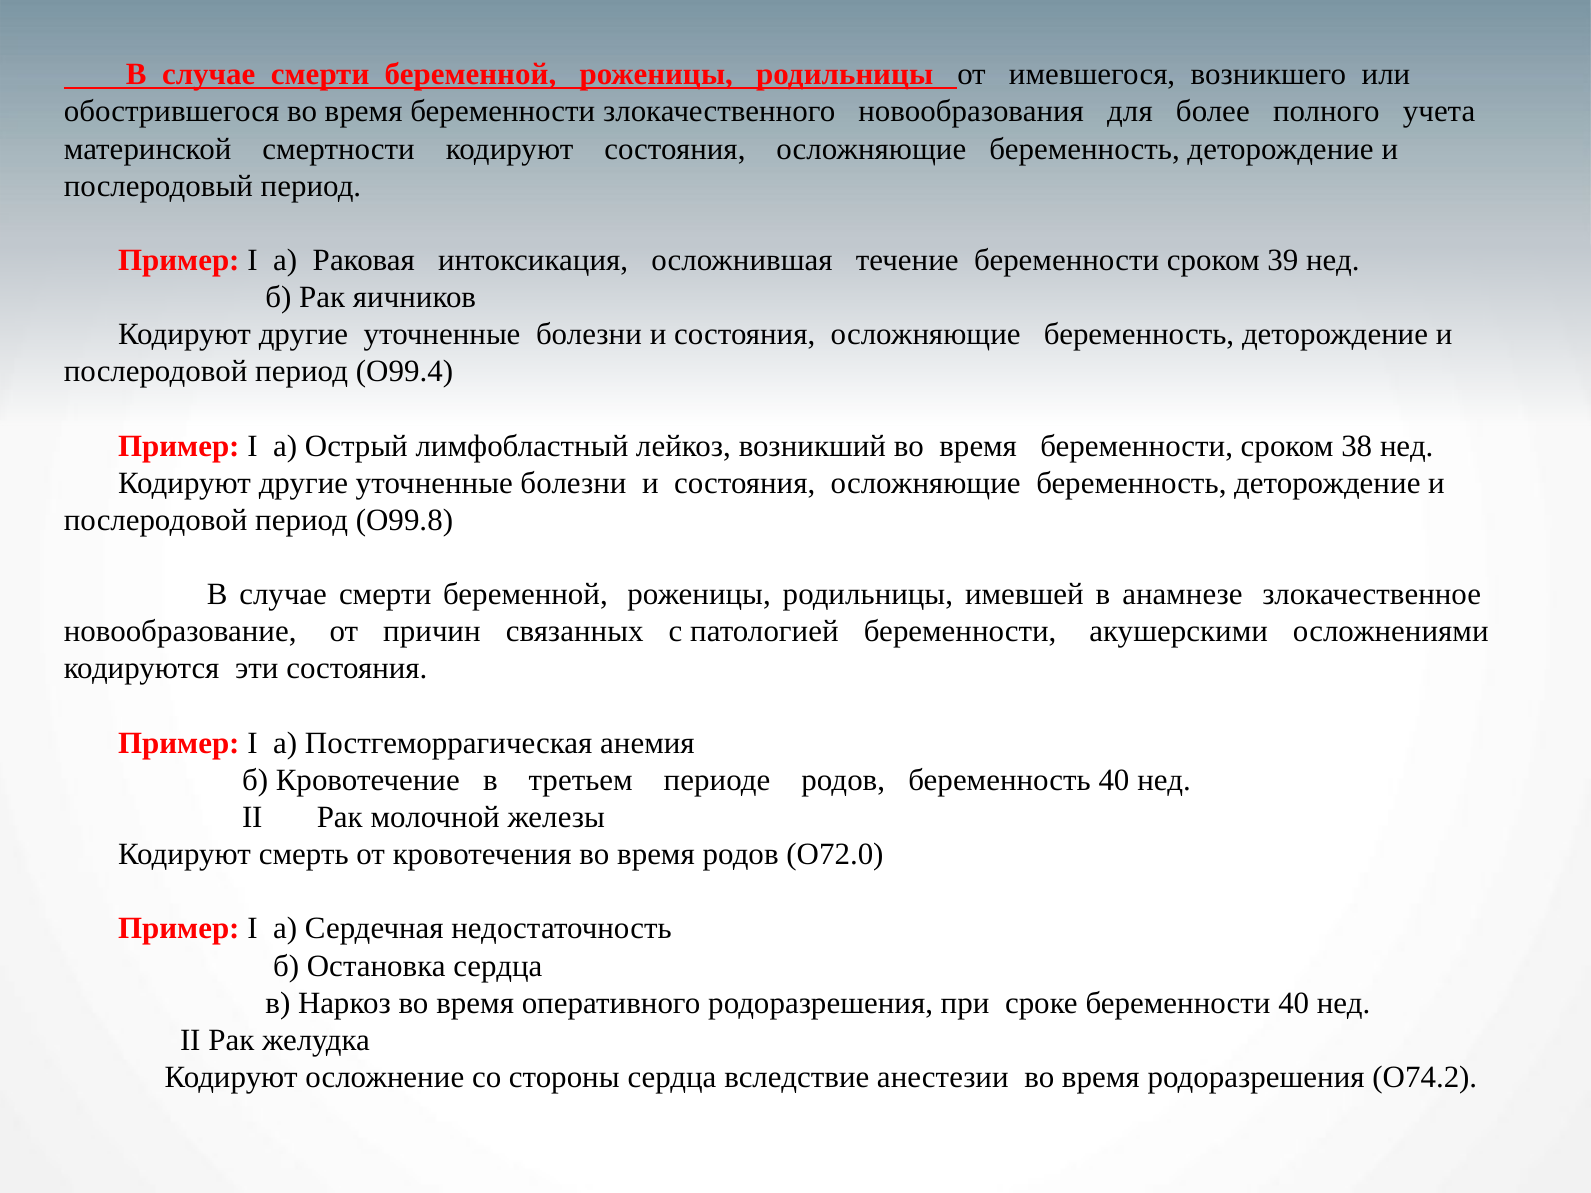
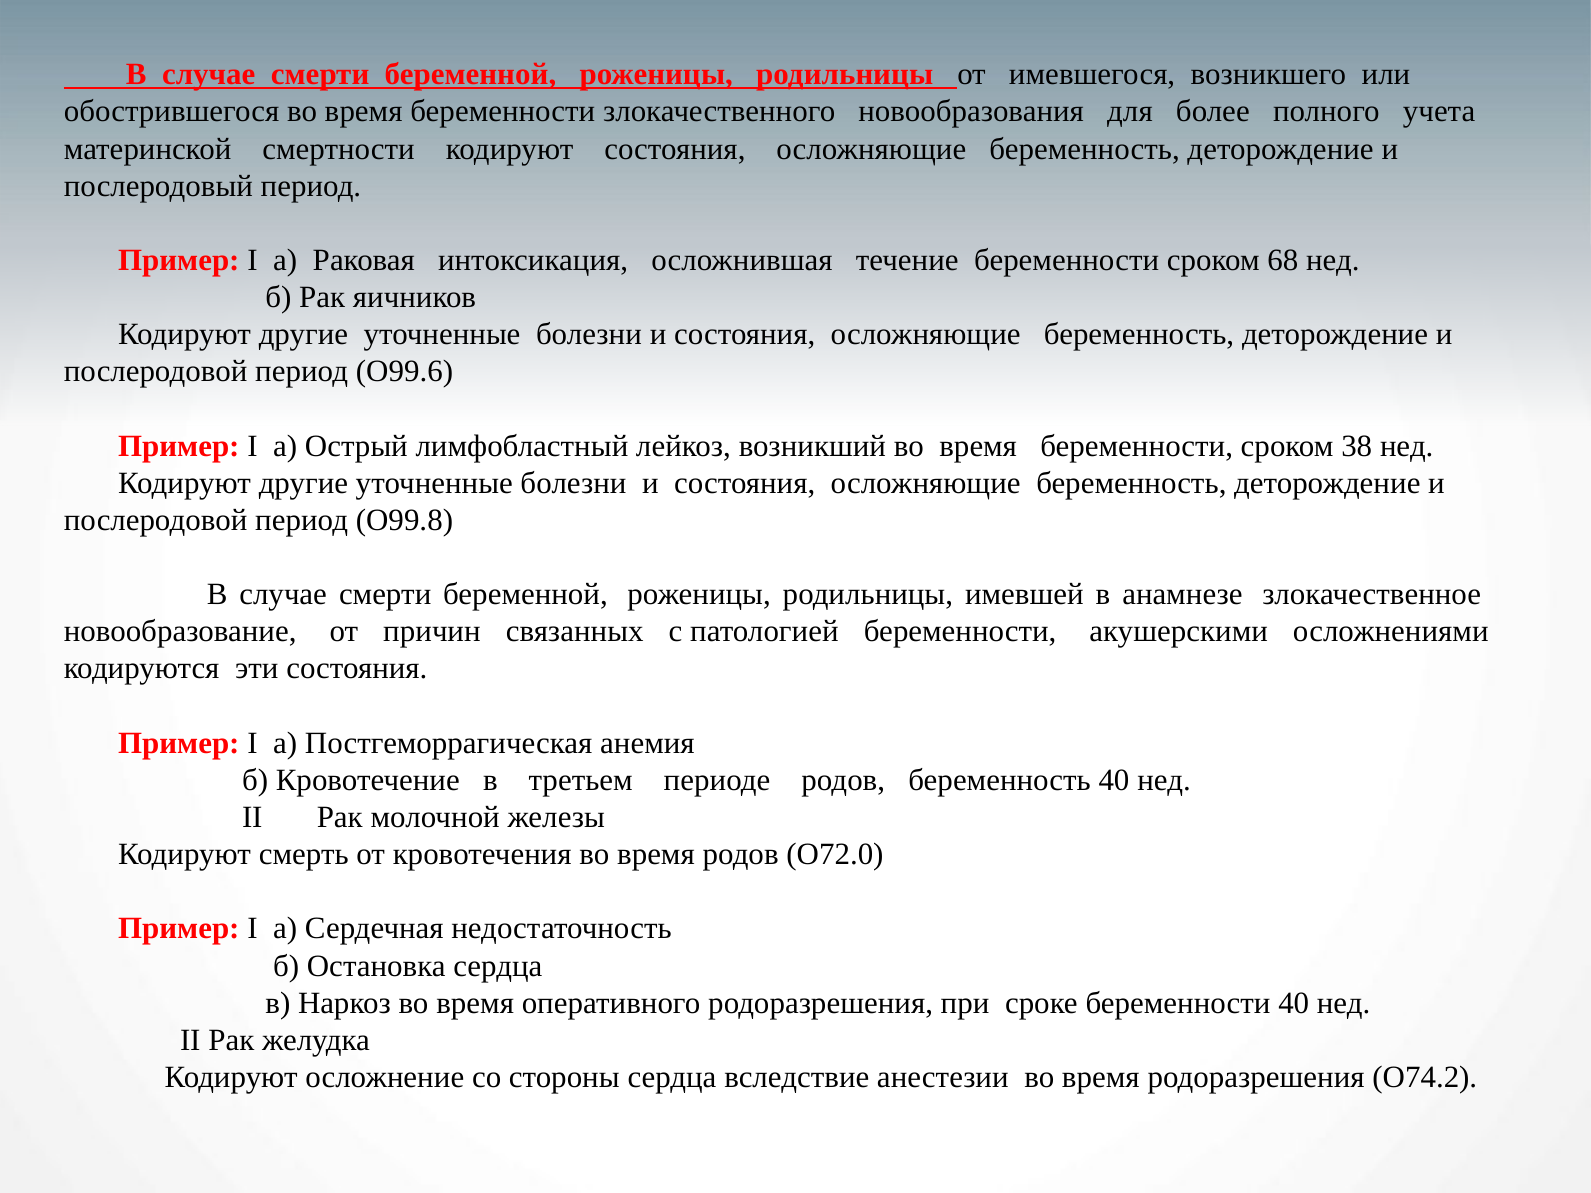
39: 39 -> 68 (1283, 260)
О99.4: О99.4 -> О99.6 (404, 372)
